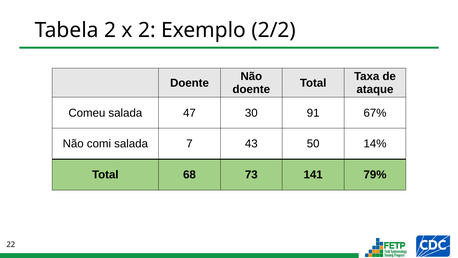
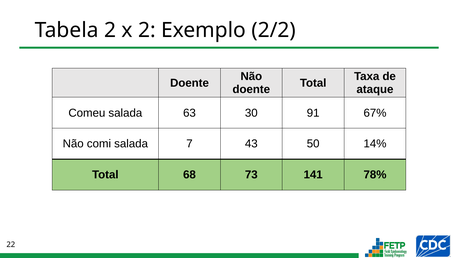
47: 47 -> 63 (190, 113)
79%: 79% -> 78% (375, 175)
